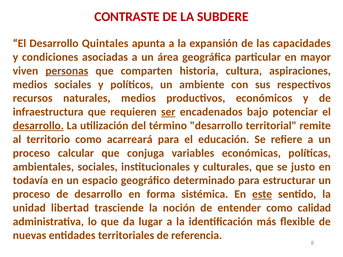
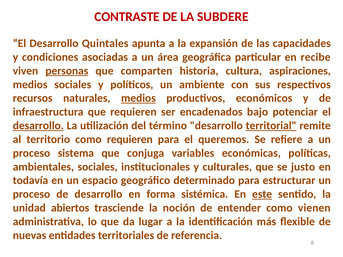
mayor: mayor -> recibe (316, 57)
medios underline: none -> present (138, 98)
ser underline: present -> none (168, 112)
territorial underline: none -> present (271, 126)
como acarreará: acarreará -> requieren (130, 139)
educación: educación -> queremos (224, 139)
calcular: calcular -> sistema (76, 153)
libertad: libertad -> abiertos (70, 208)
calidad: calidad -> vienen (314, 208)
